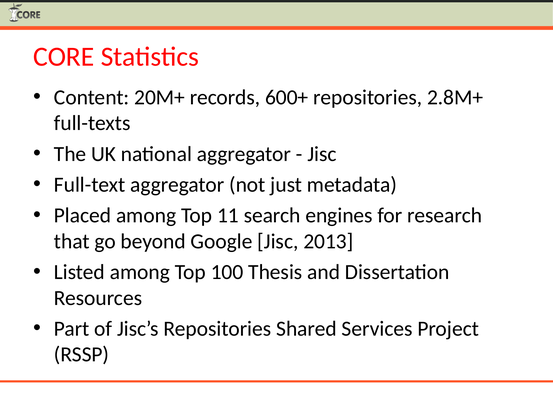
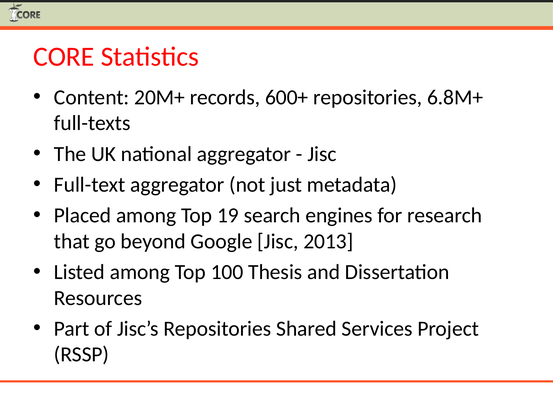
2.8M+: 2.8M+ -> 6.8M+ (455, 97)
11: 11 -> 19 (228, 215)
